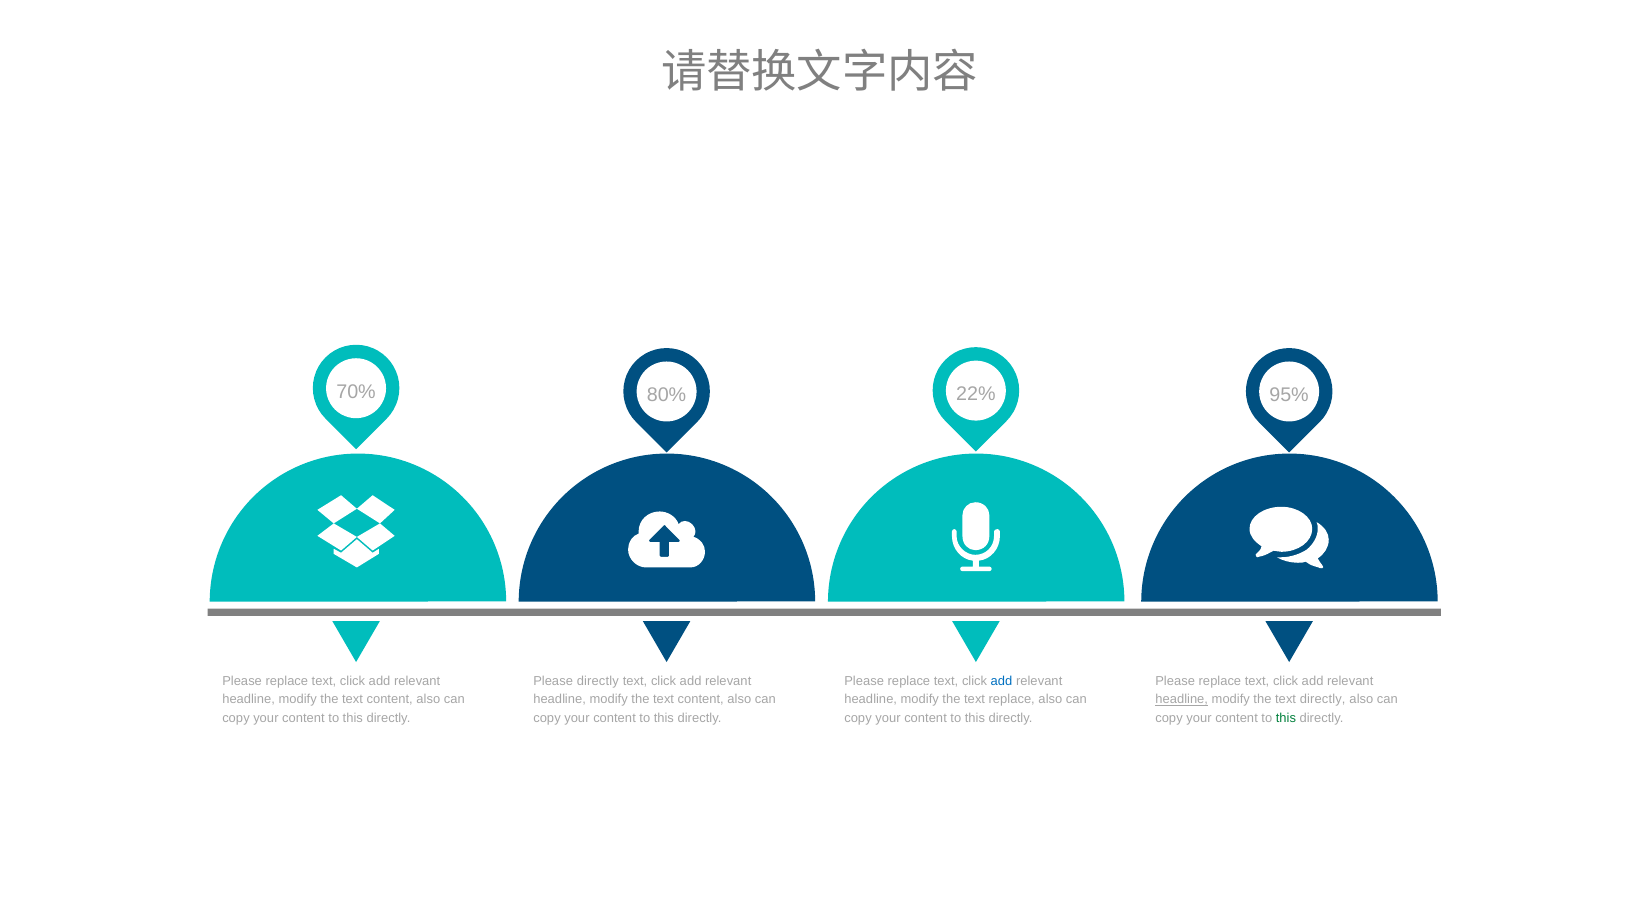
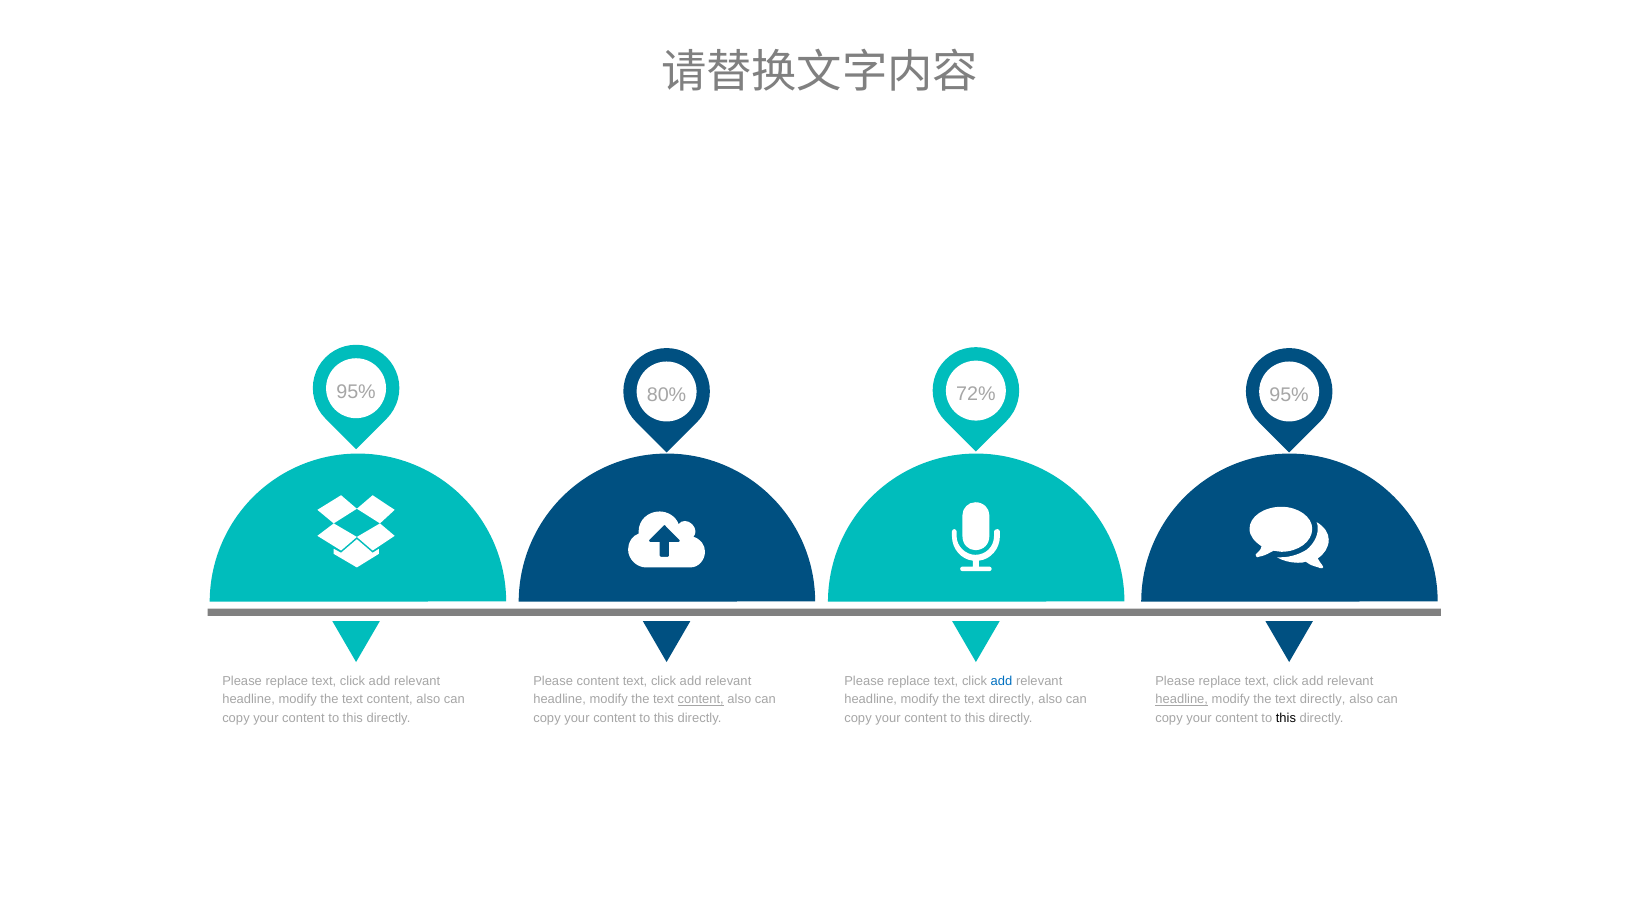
70%: 70% -> 95% (356, 392)
22%: 22% -> 72% (976, 394)
Please directly: directly -> content (598, 681)
content underline: none -> present (701, 699)
replace: replace -> directly (1012, 699)
this colour: green -> black (1286, 718)
